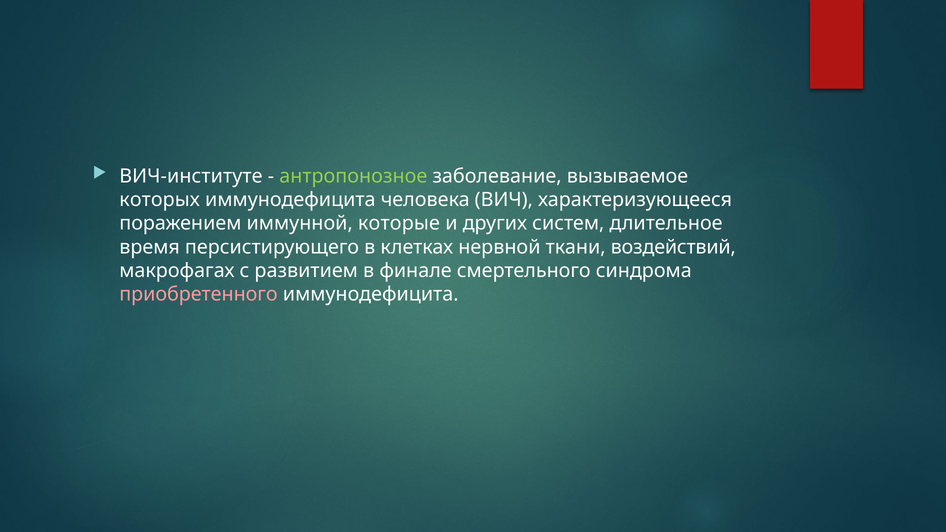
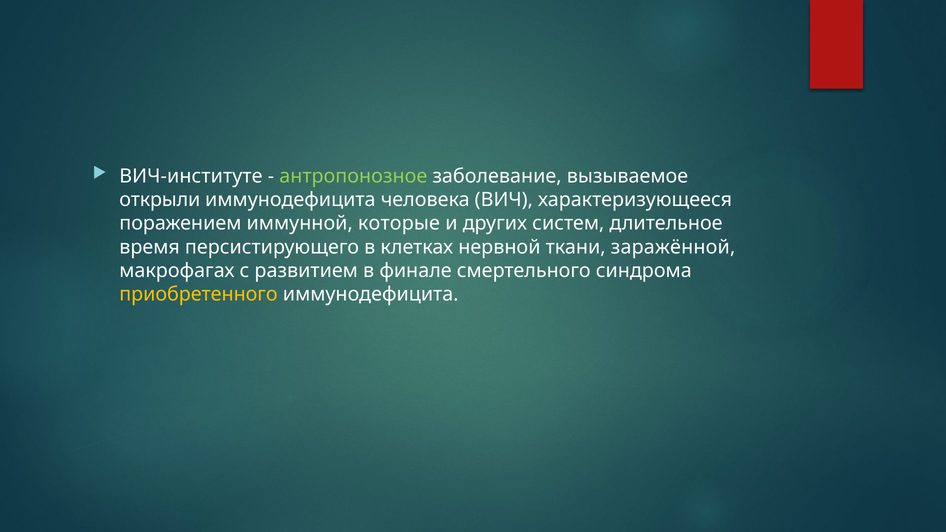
которых: которых -> открыли (160, 200)
воздействий: воздействий -> заражённой (673, 247)
приобретенного colour: pink -> yellow (199, 295)
